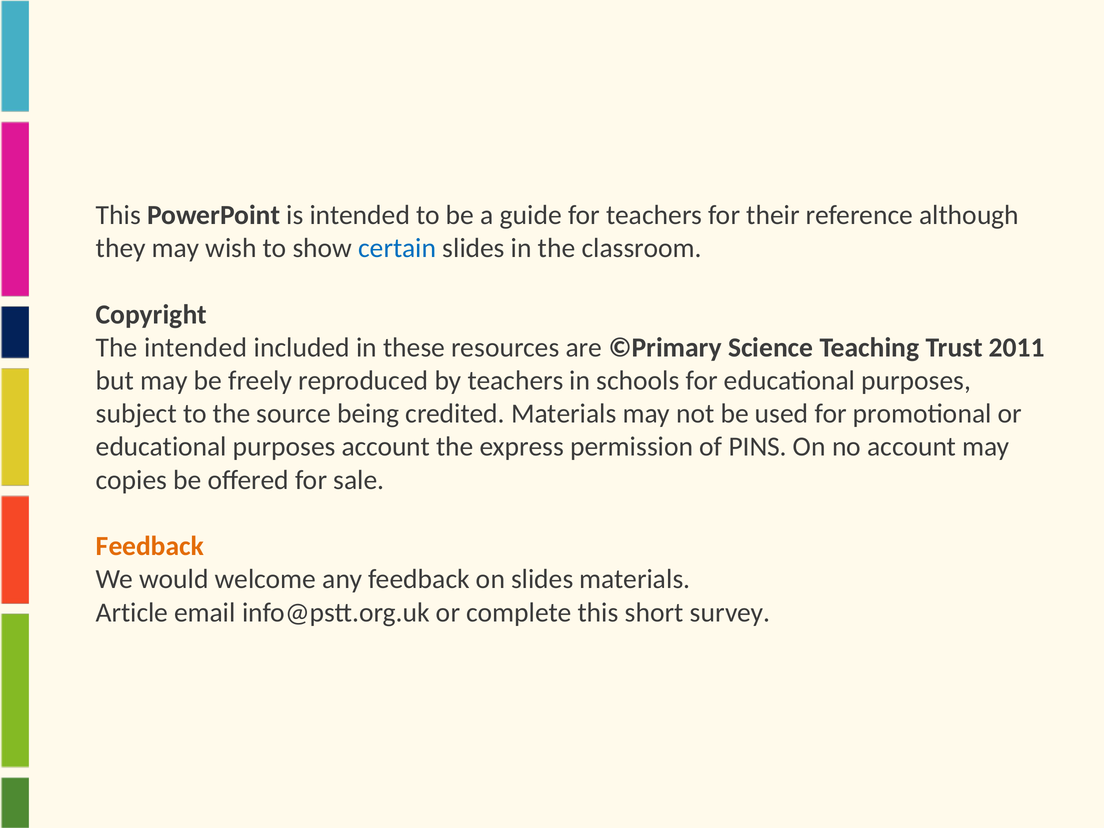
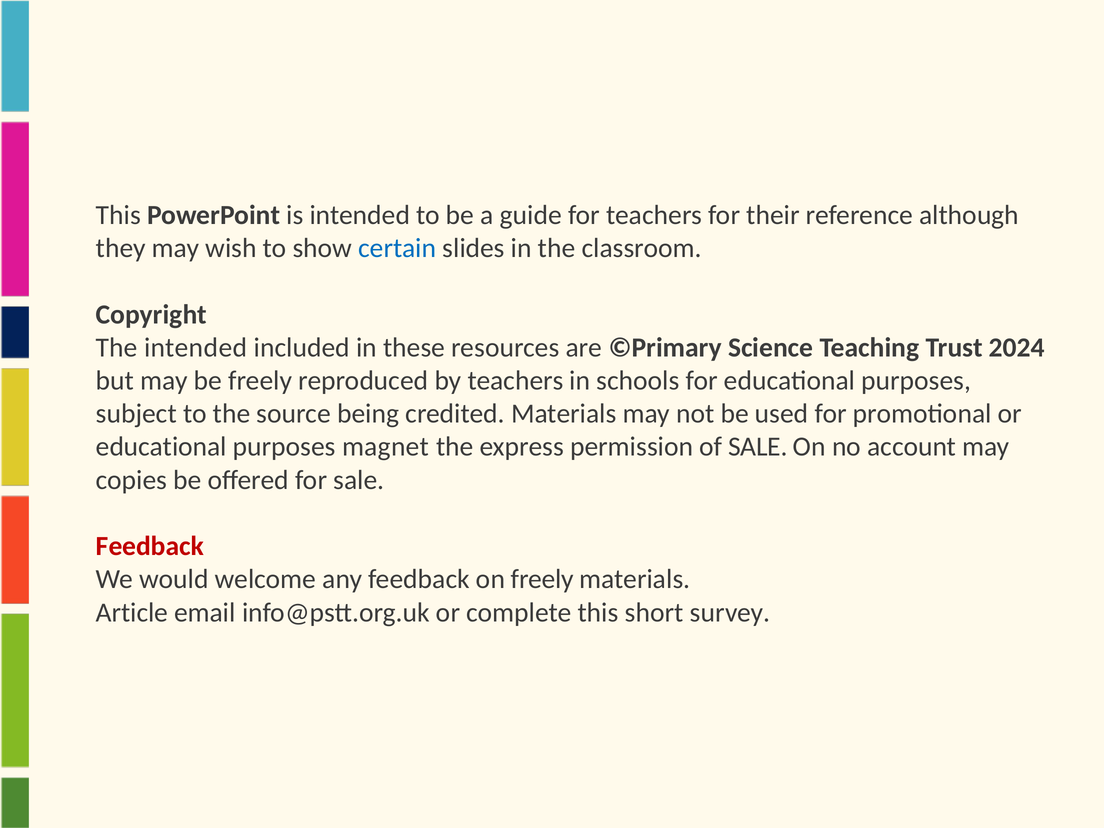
2011: 2011 -> 2024 (1017, 348)
purposes account: account -> magnet (386, 447)
of PINS: PINS -> SALE (758, 447)
Feedback colour: orange -> red (150, 546)
on slides: slides -> freely (542, 579)
